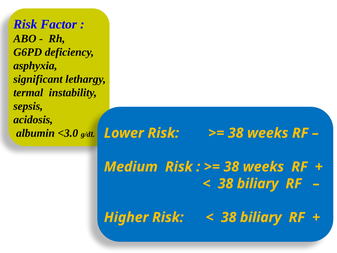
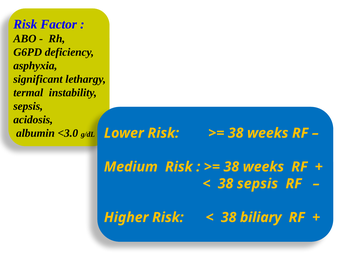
biliary: biliary -> sepsis (258, 183)
